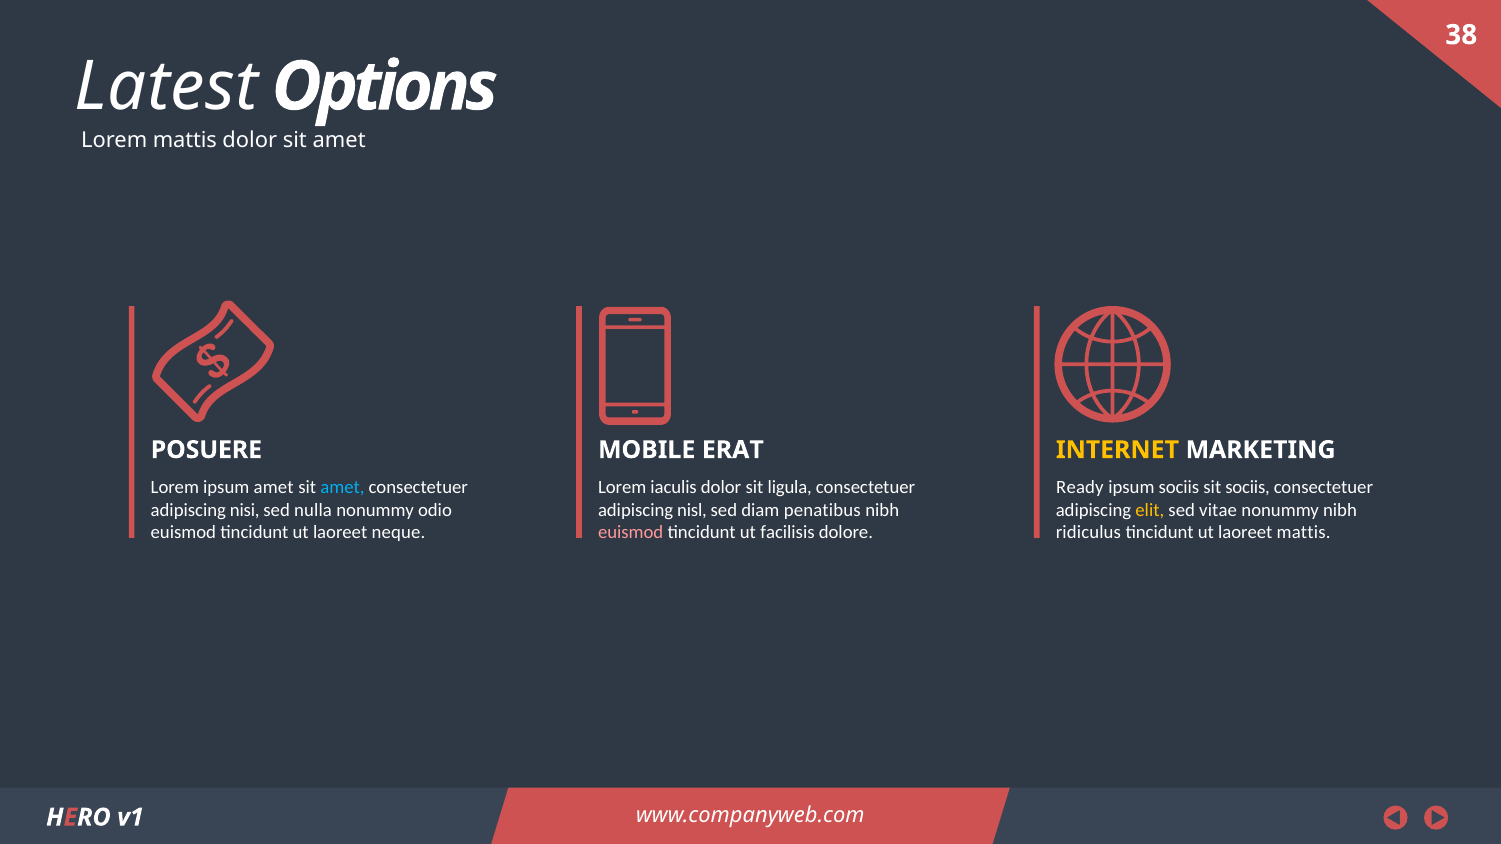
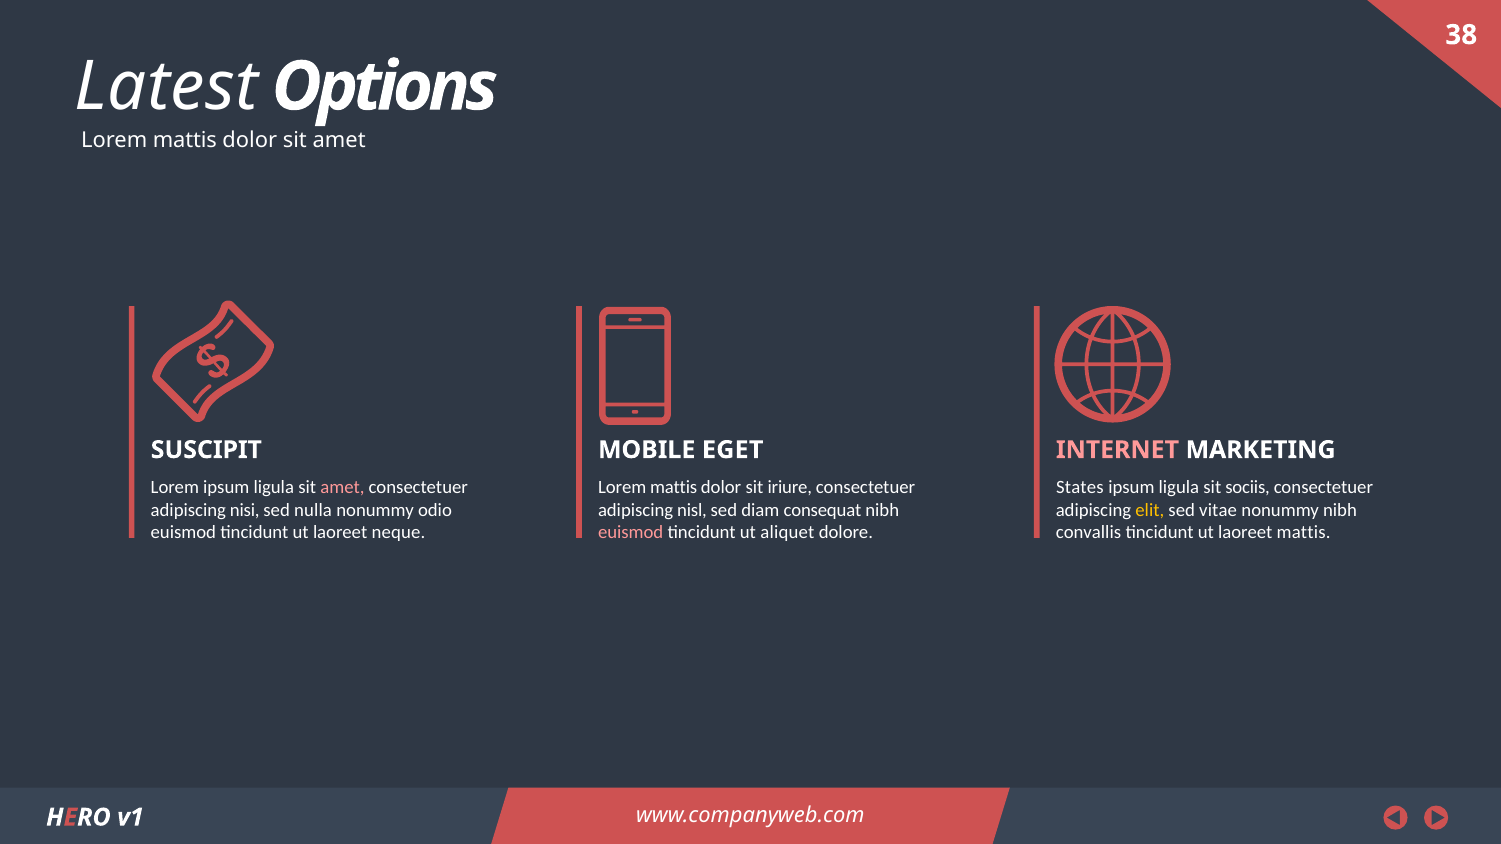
POSUERE: POSUERE -> SUSCIPIT (206, 450)
ERAT: ERAT -> EGET (733, 450)
INTERNET colour: yellow -> pink (1117, 450)
Lorem ipsum amet: amet -> ligula (274, 487)
amet colour: light blue -> pink (342, 487)
iaculis: iaculis -> mattis (674, 487)
ligula: ligula -> iriure (790, 487)
Ready: Ready -> States (1080, 487)
sociis: sociis -> ligula (1179, 487)
penatibus: penatibus -> consequat (822, 510)
facilisis: facilisis -> aliquet (787, 533)
ridiculus: ridiculus -> convallis (1088, 533)
